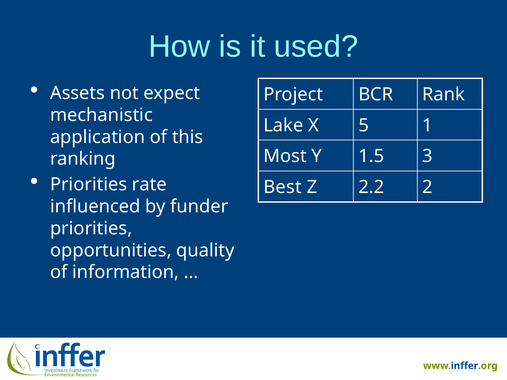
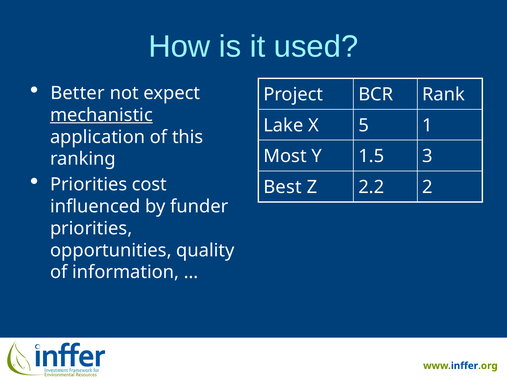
Assets: Assets -> Better (77, 93)
mechanistic underline: none -> present (101, 115)
rate: rate -> cost (149, 185)
